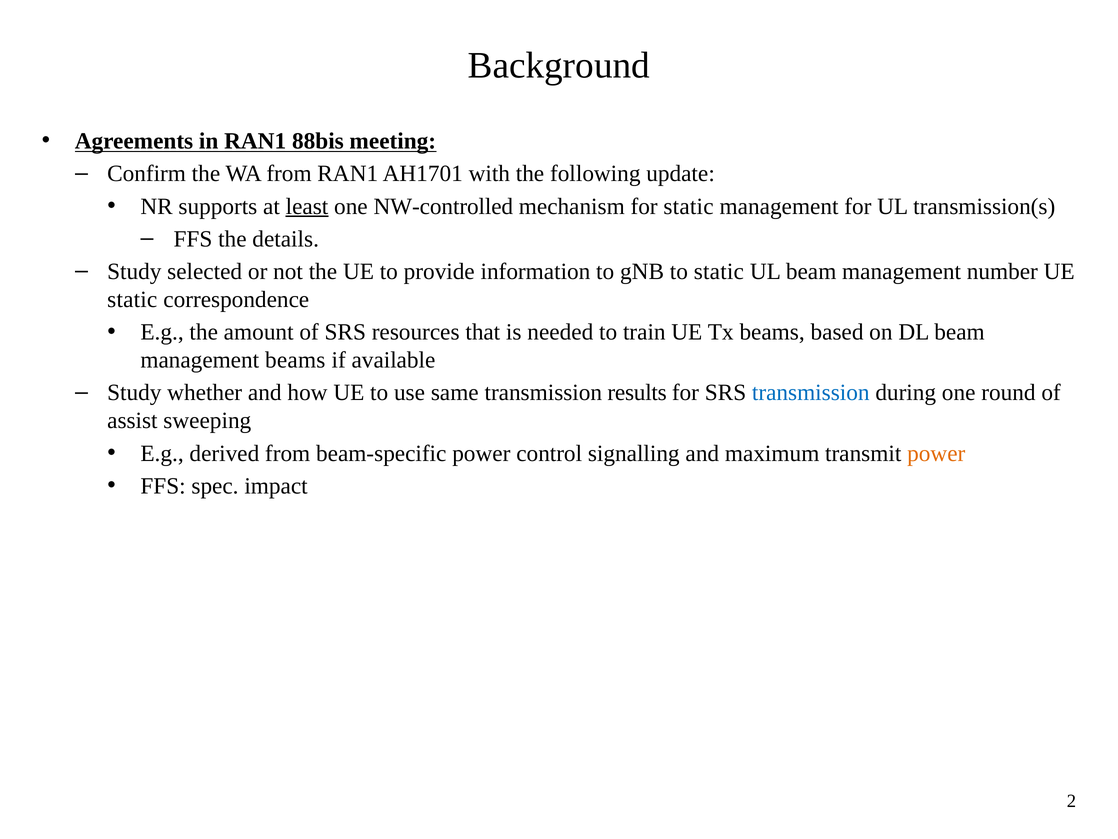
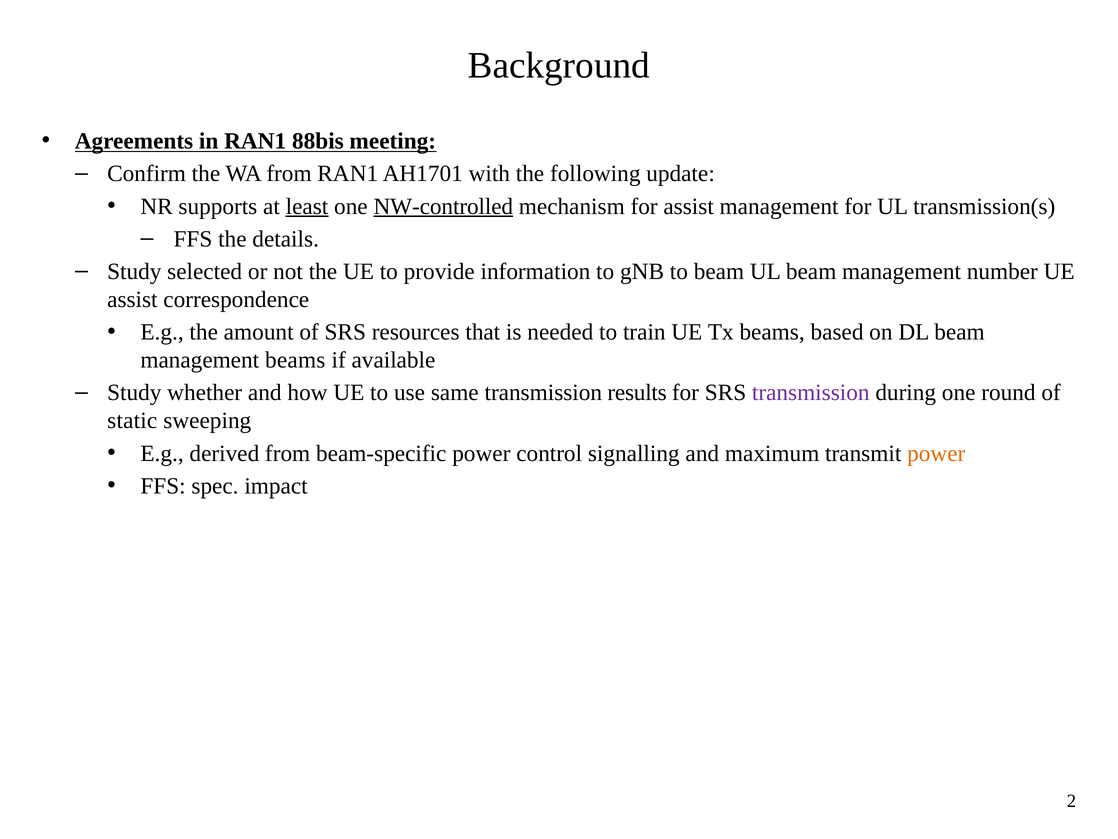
NW-controlled underline: none -> present (443, 206)
for static: static -> assist (689, 206)
to static: static -> beam (719, 271)
static: static -> assist (132, 299)
transmission colour: blue -> purple (811, 393)
assist: assist -> static (132, 421)
